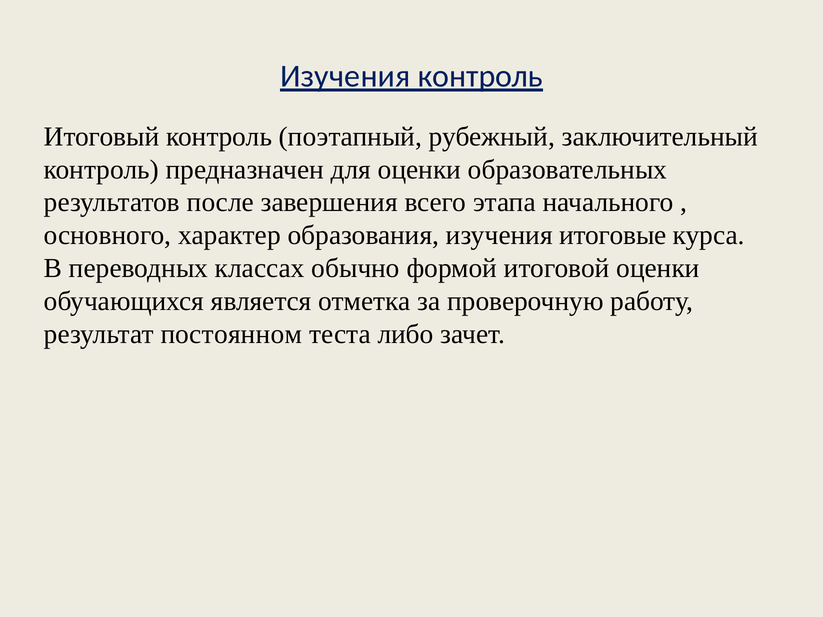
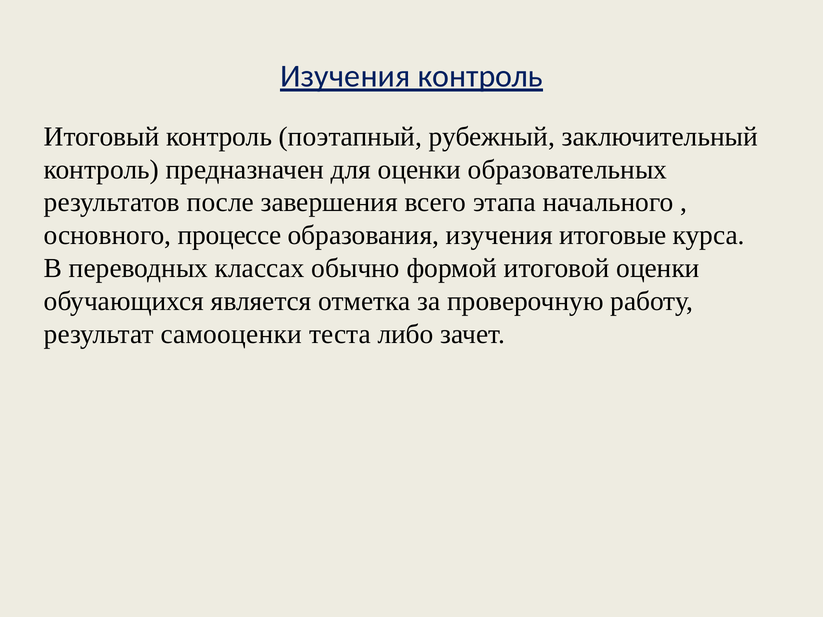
характер: характер -> процессе (230, 235)
постоянном: постоянном -> самооценки (231, 334)
